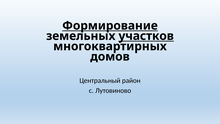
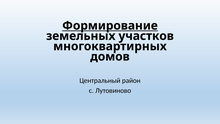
участков underline: present -> none (146, 36)
